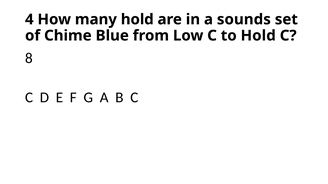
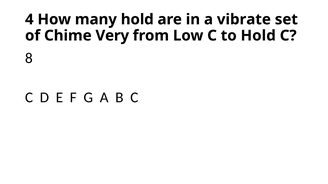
sounds: sounds -> vibrate (244, 19)
Blue: Blue -> Very (112, 36)
